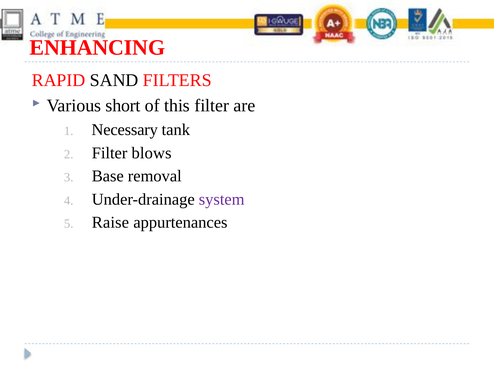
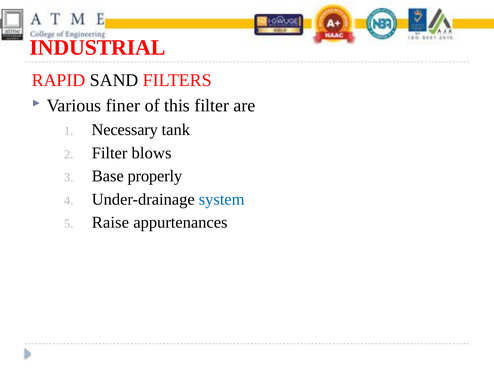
ENHANCING: ENHANCING -> INDUSTRIAL (97, 48)
short: short -> finer (123, 106)
removal: removal -> properly (155, 176)
system colour: purple -> blue (222, 199)
